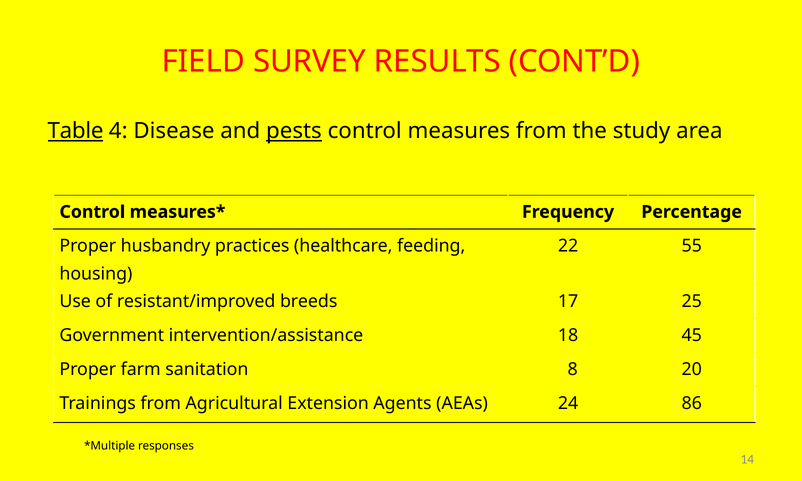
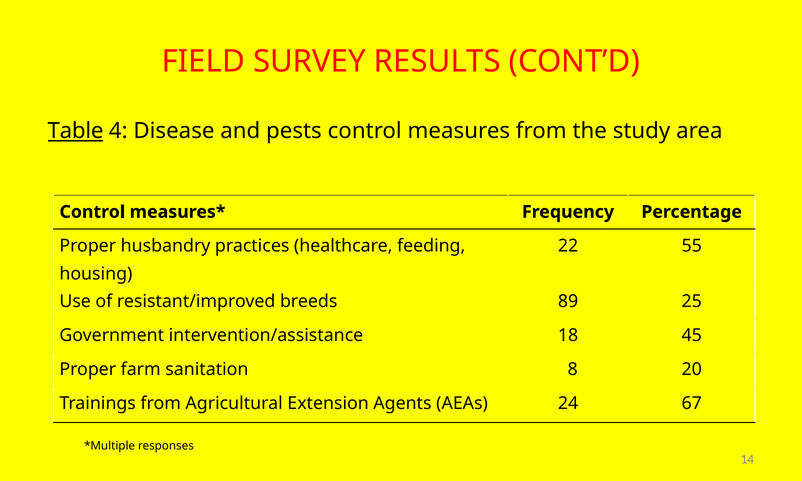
pests underline: present -> none (294, 131)
17: 17 -> 89 (568, 302)
86: 86 -> 67 (692, 403)
